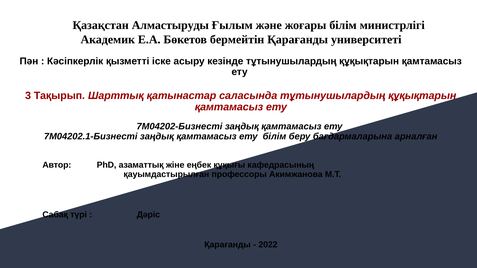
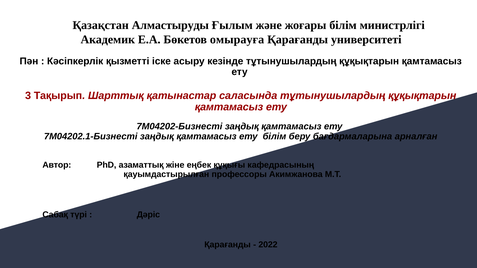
бермейтін: бермейтін -> омырауға (237, 40)
